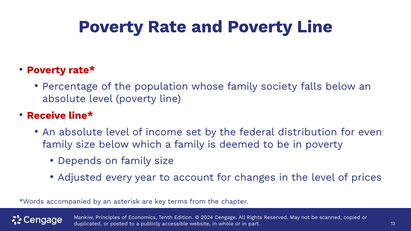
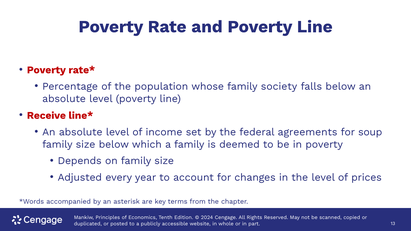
distribution: distribution -> agreements (308, 132)
even: even -> soup (370, 132)
